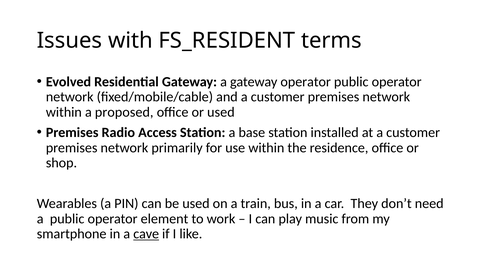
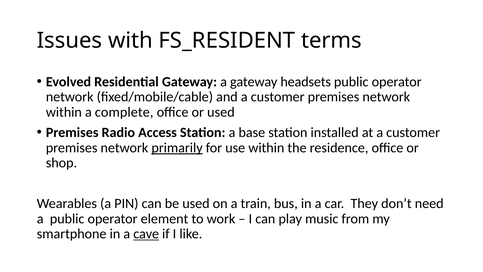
gateway operator: operator -> headsets (306, 82)
proposed: proposed -> complete (124, 112)
primarily underline: none -> present (177, 148)
